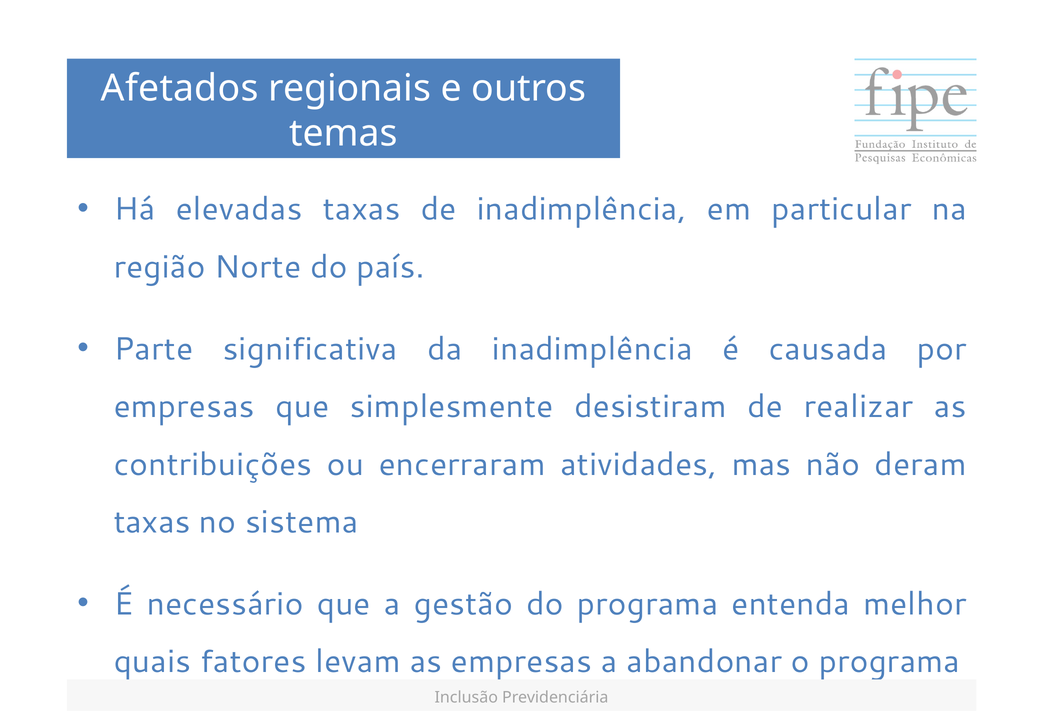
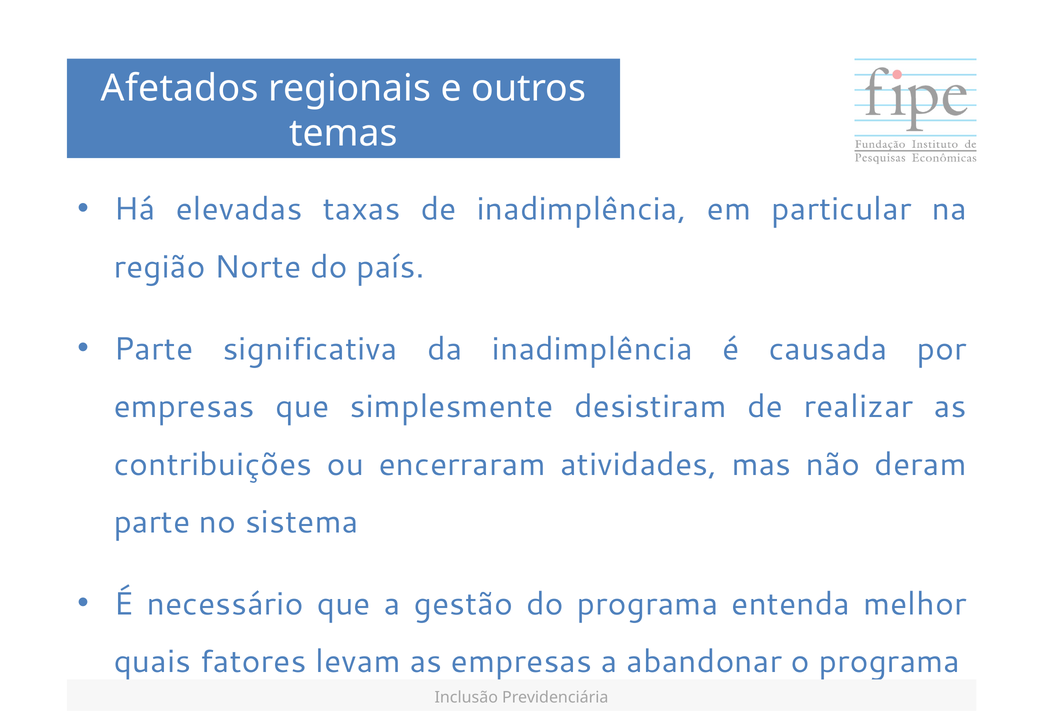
taxas: taxas -> parte (152, 522)
